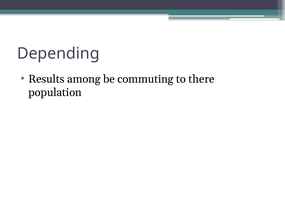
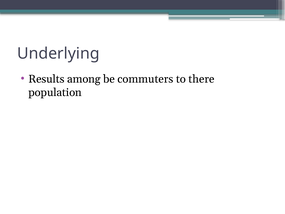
Depending: Depending -> Underlying (58, 53)
commuting: commuting -> commuters (145, 79)
